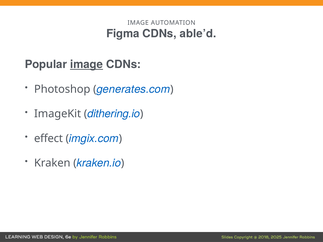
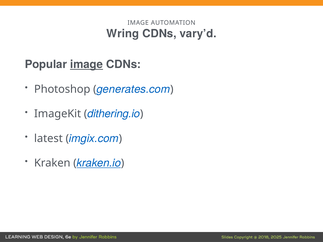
Figma: Figma -> Wring (123, 34)
able’d: able’d -> vary’d (198, 34)
effect: effect -> latest (48, 139)
kraken.io underline: none -> present (99, 163)
